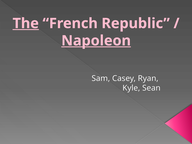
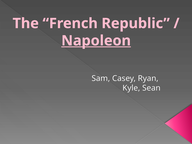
The underline: present -> none (26, 23)
